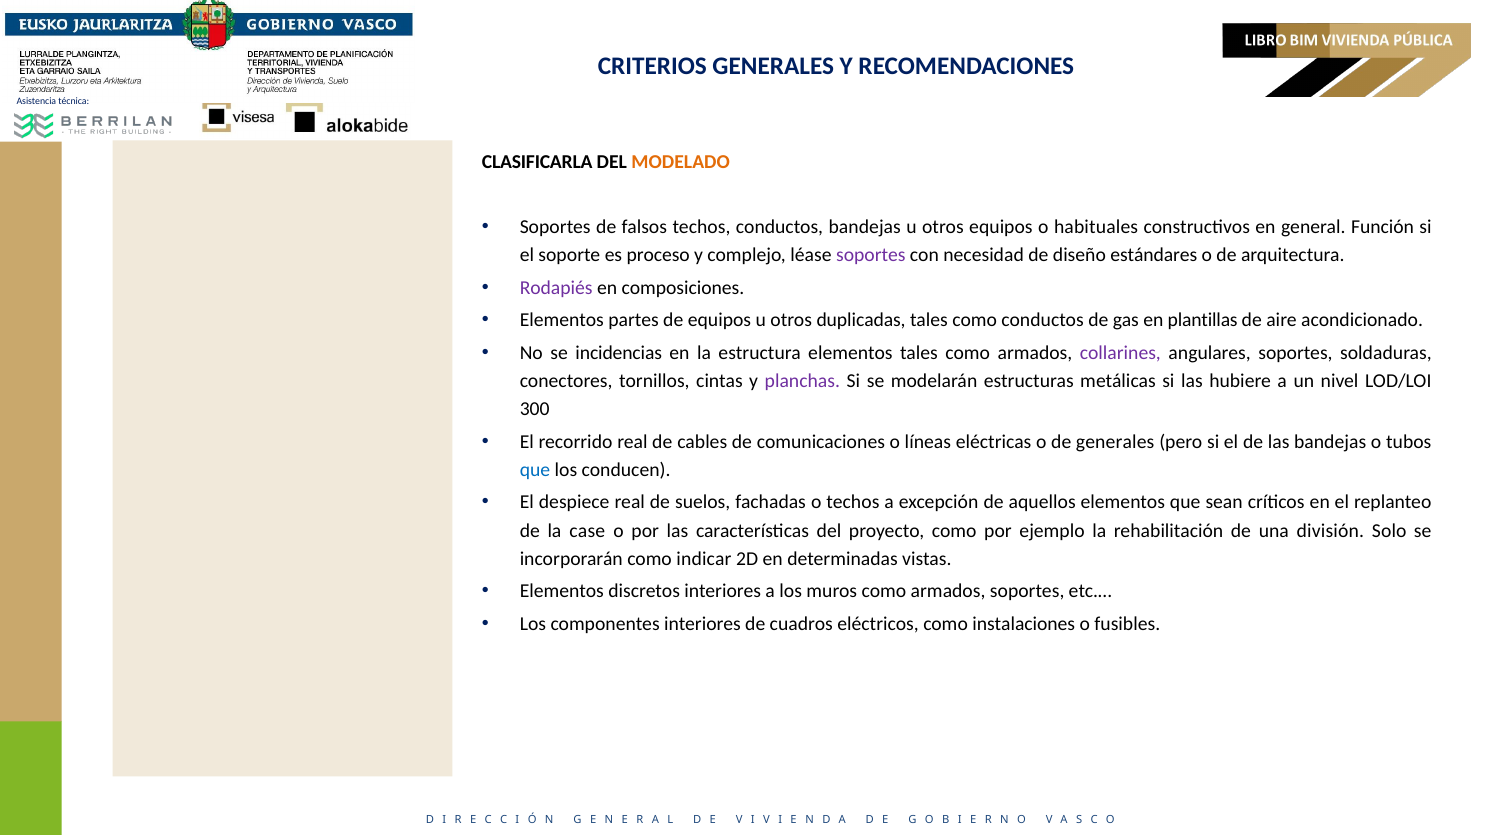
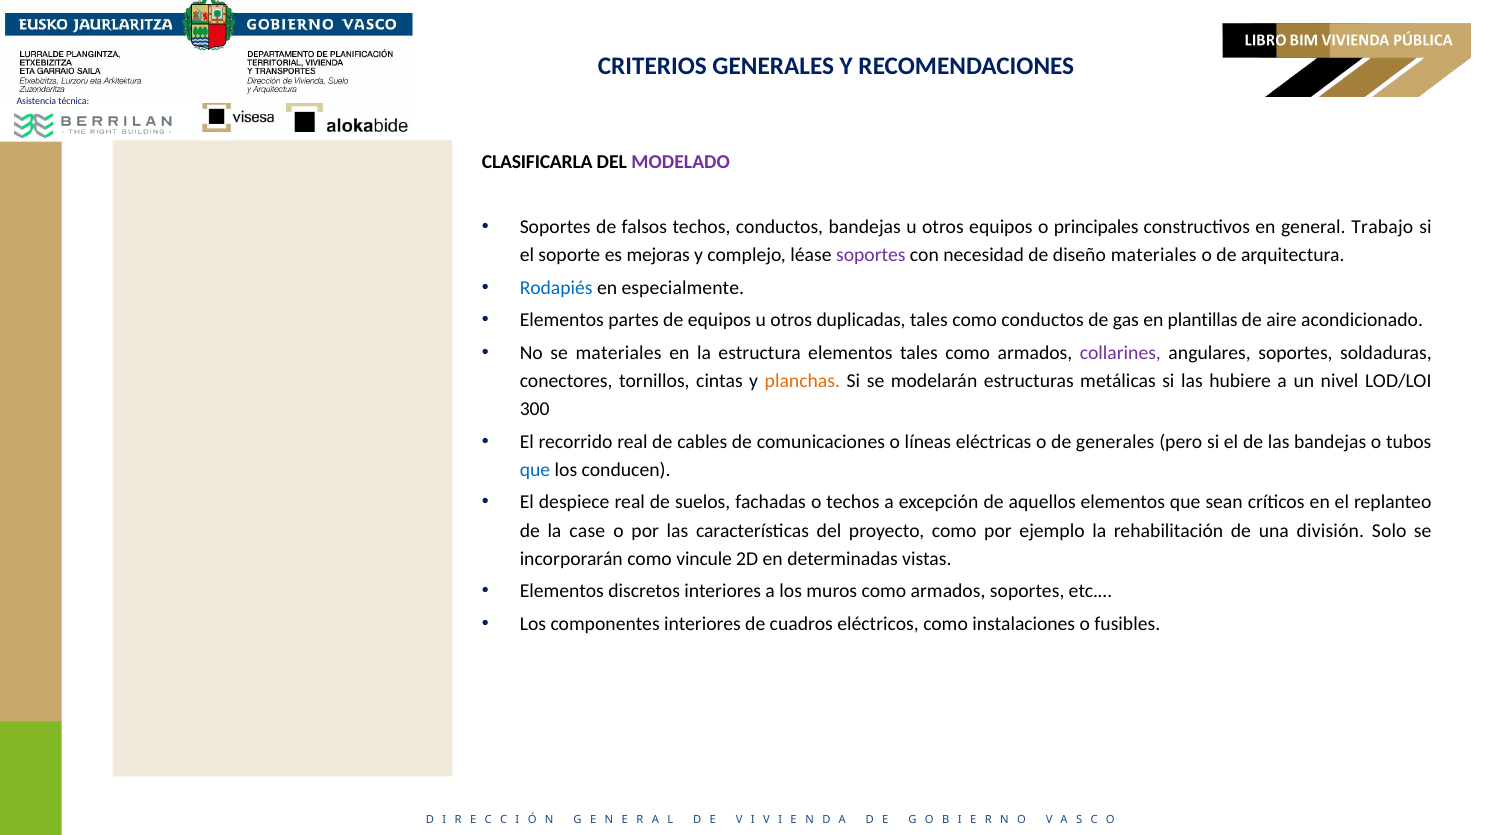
MODELADO colour: orange -> purple (681, 162)
habituales: habituales -> principales (1096, 227)
Función: Función -> Trabajo (1382, 227)
proceso: proceso -> mejoras (658, 255)
diseño estándares: estándares -> materiales (1154, 255)
Rodapiés colour: purple -> blue (556, 288)
composiciones: composiciones -> especialmente (683, 288)
se incidencias: incidencias -> materiales (619, 353)
planchas colour: purple -> orange (802, 381)
indicar: indicar -> vincule (704, 559)
